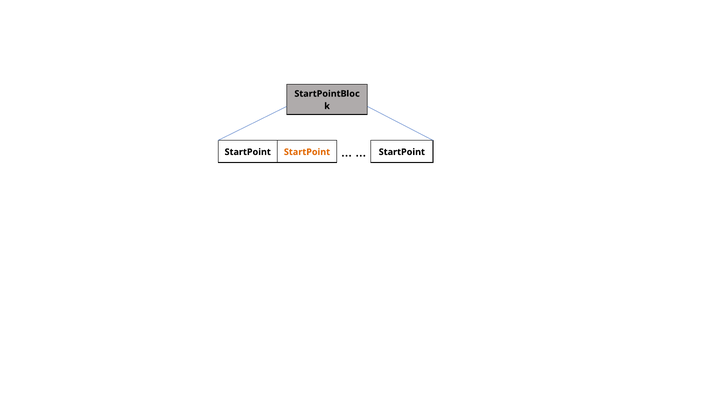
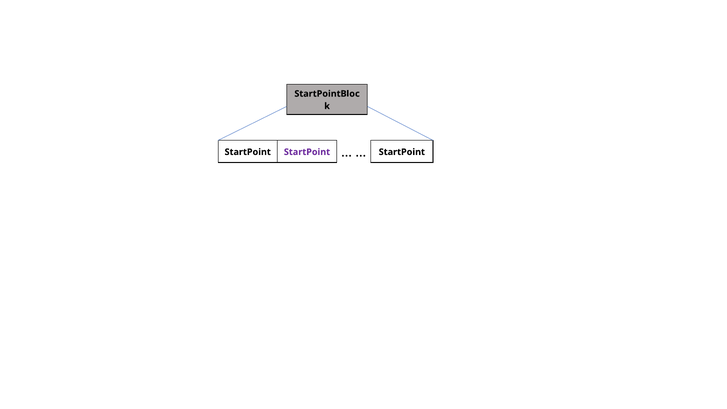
StartPoint colour: orange -> purple (307, 152)
